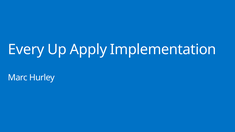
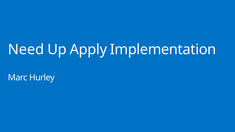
Every: Every -> Need (26, 50)
